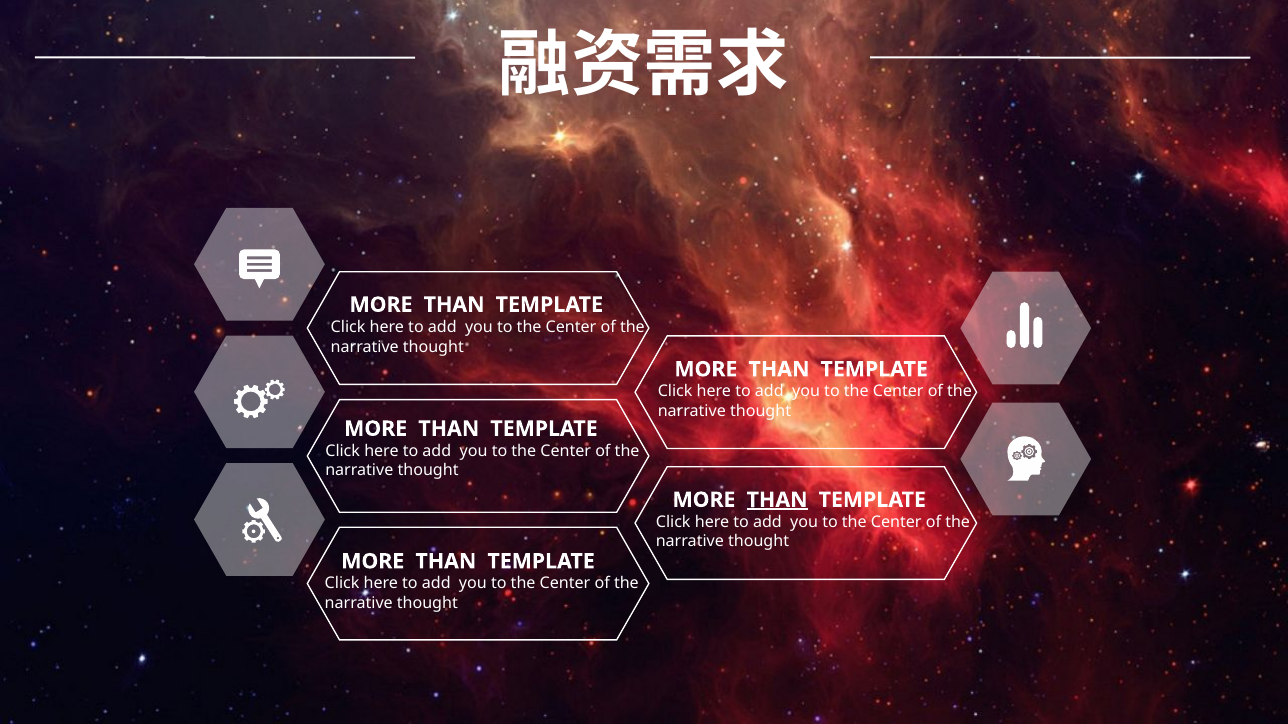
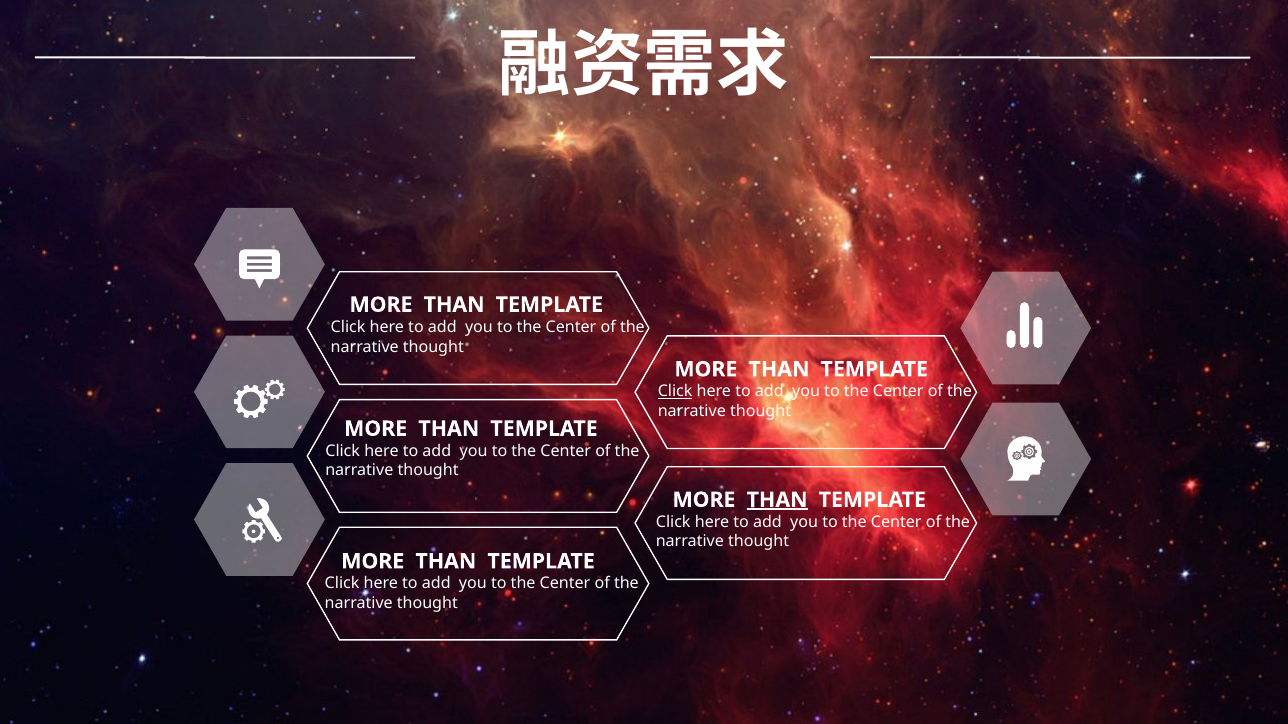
Click underline: none -> present (675, 392)
